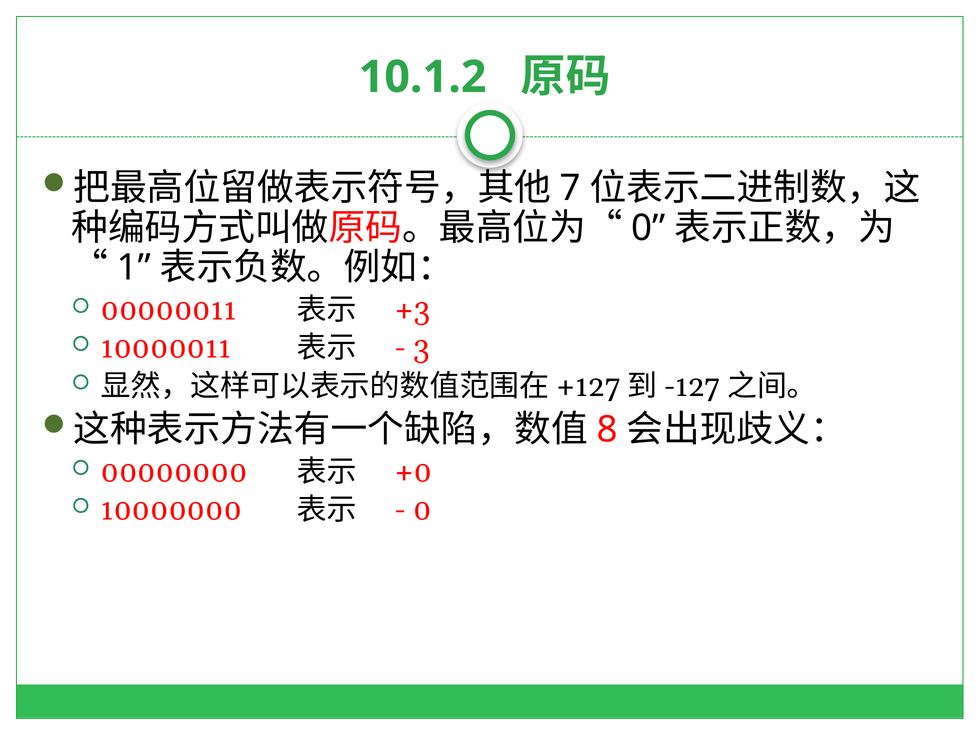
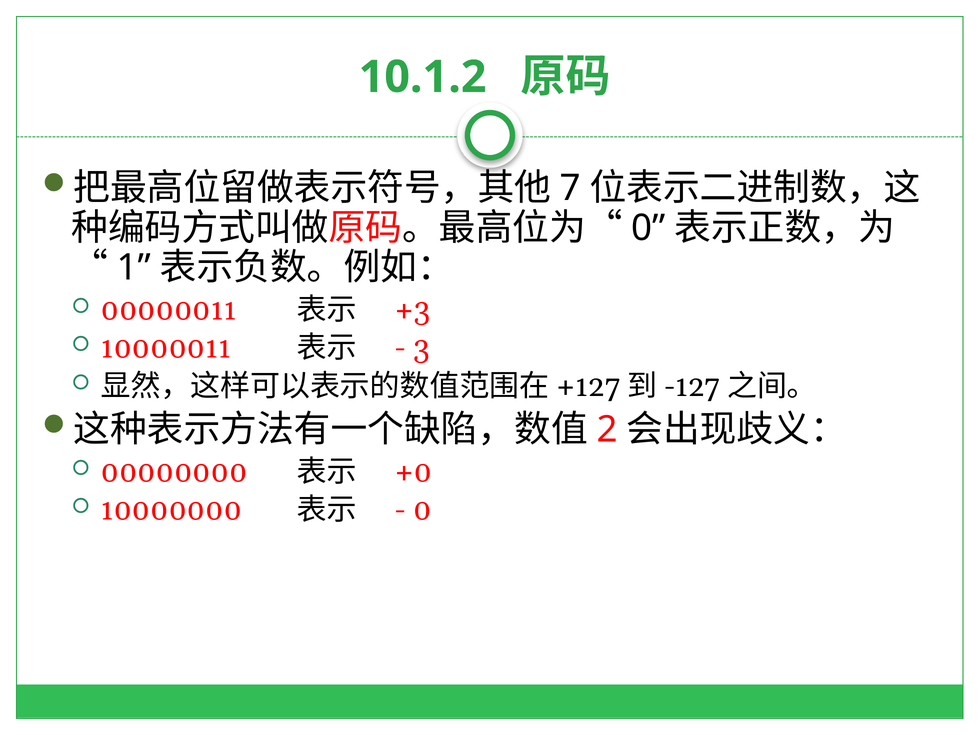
8: 8 -> 2 (607, 430)
